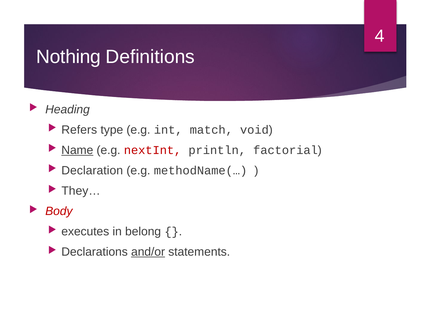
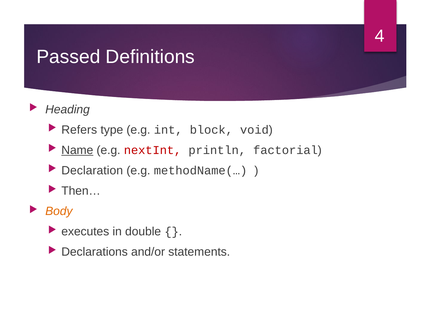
Nothing: Nothing -> Passed (68, 57)
match: match -> block (211, 130)
They…: They… -> Then… (81, 191)
Body colour: red -> orange (59, 211)
belong: belong -> double (143, 231)
and/or underline: present -> none (148, 252)
